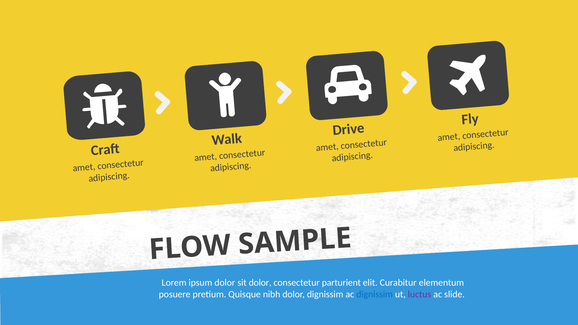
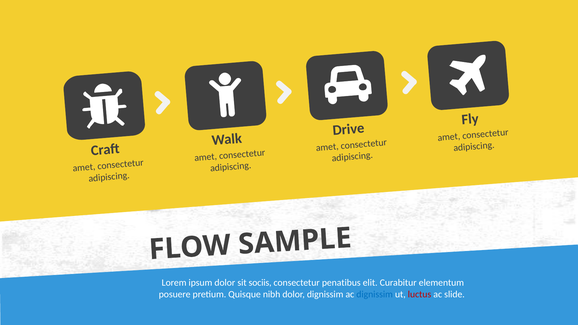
sit dolor: dolor -> sociis (260, 283)
parturient: parturient -> penatibus (341, 283)
luctus colour: purple -> red (420, 294)
